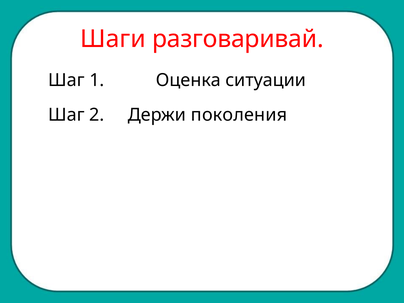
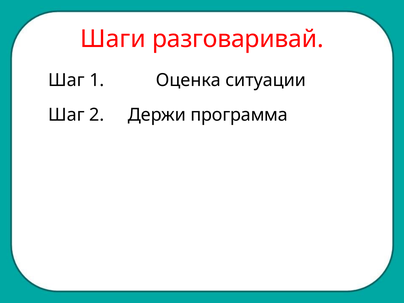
поколения: поколения -> программа (239, 115)
